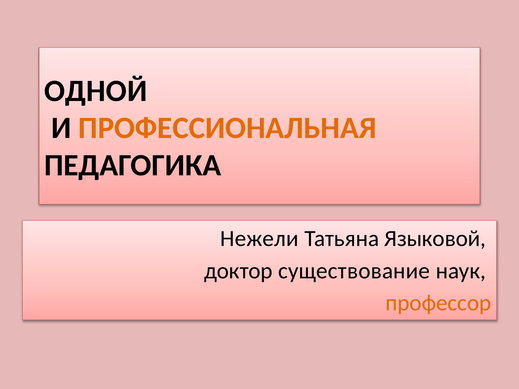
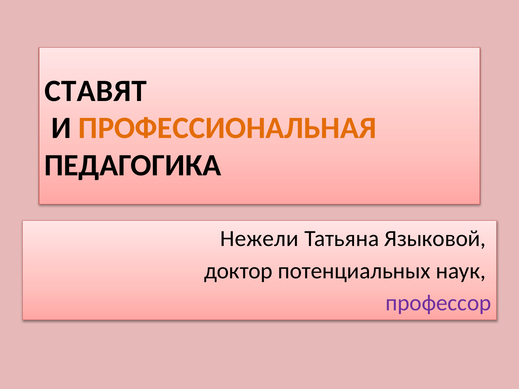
ОДНОЙ: ОДНОЙ -> СТАВЯТ (96, 91)
существование: существование -> потенциальных (354, 271)
профессор colour: orange -> purple (438, 303)
